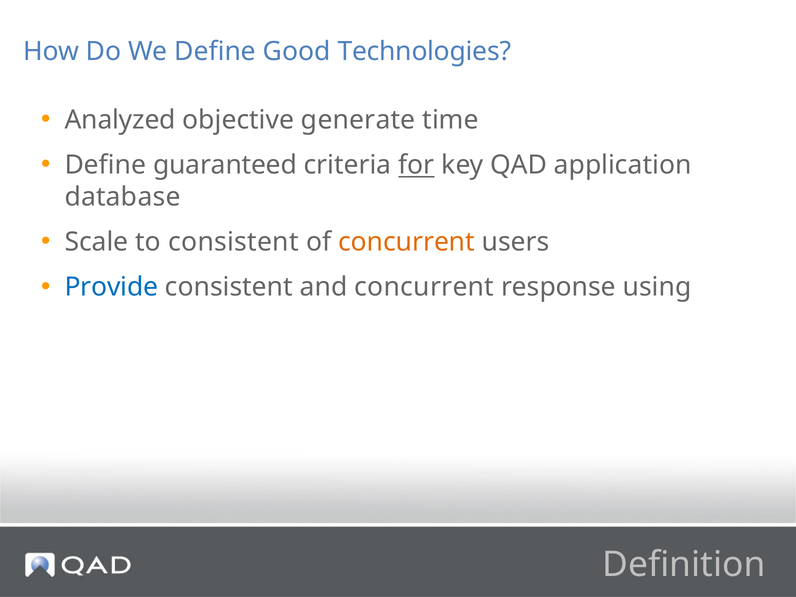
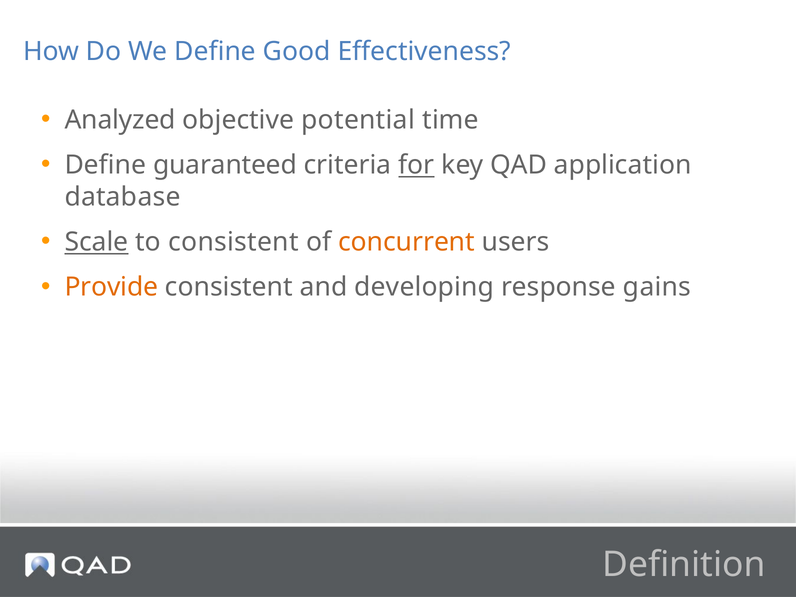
Technologies: Technologies -> Effectiveness (424, 51)
generate: generate -> potential (358, 120)
Scale underline: none -> present (96, 242)
Provide colour: blue -> orange (111, 287)
and concurrent: concurrent -> developing (424, 287)
using: using -> gains (657, 287)
